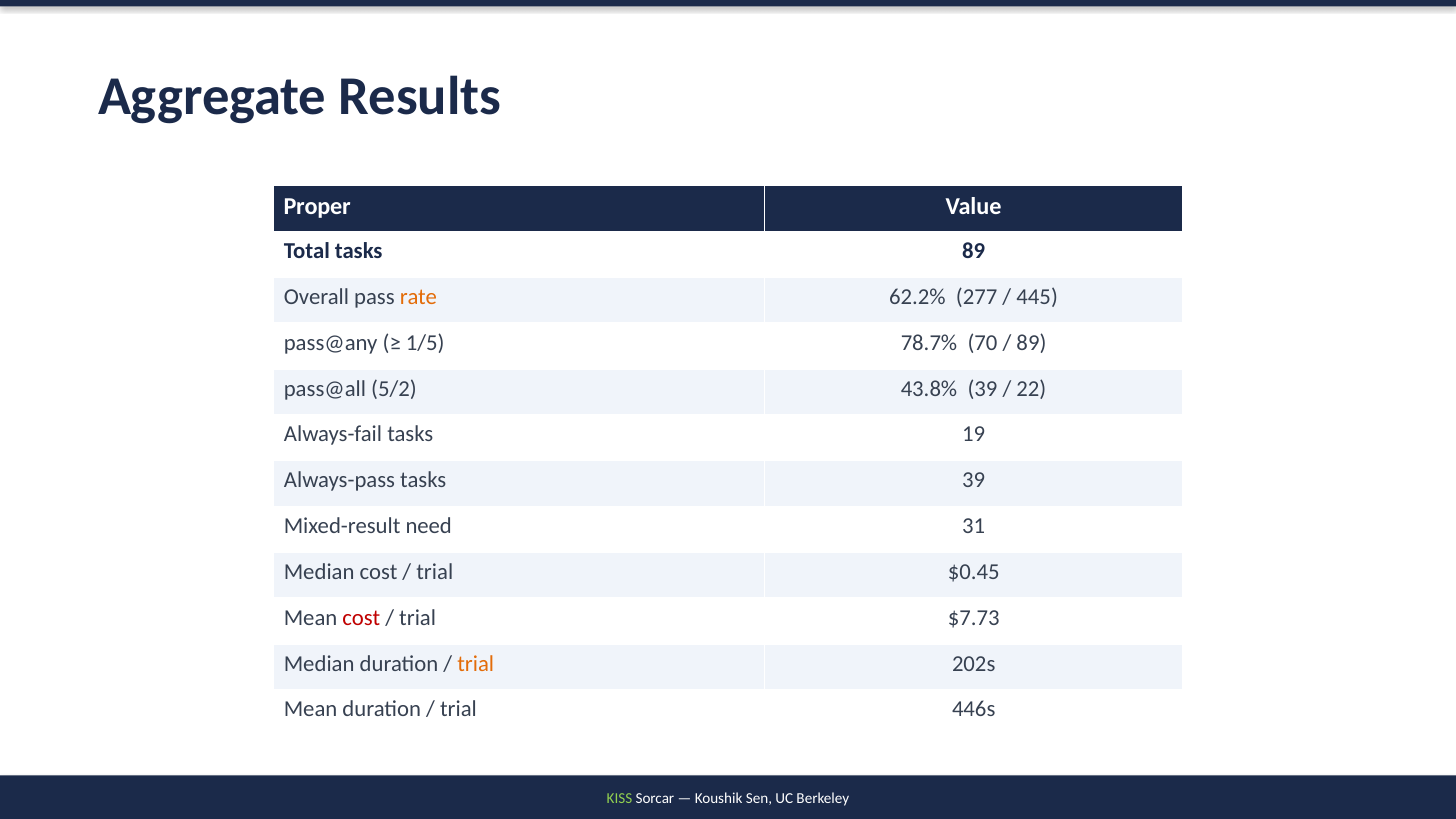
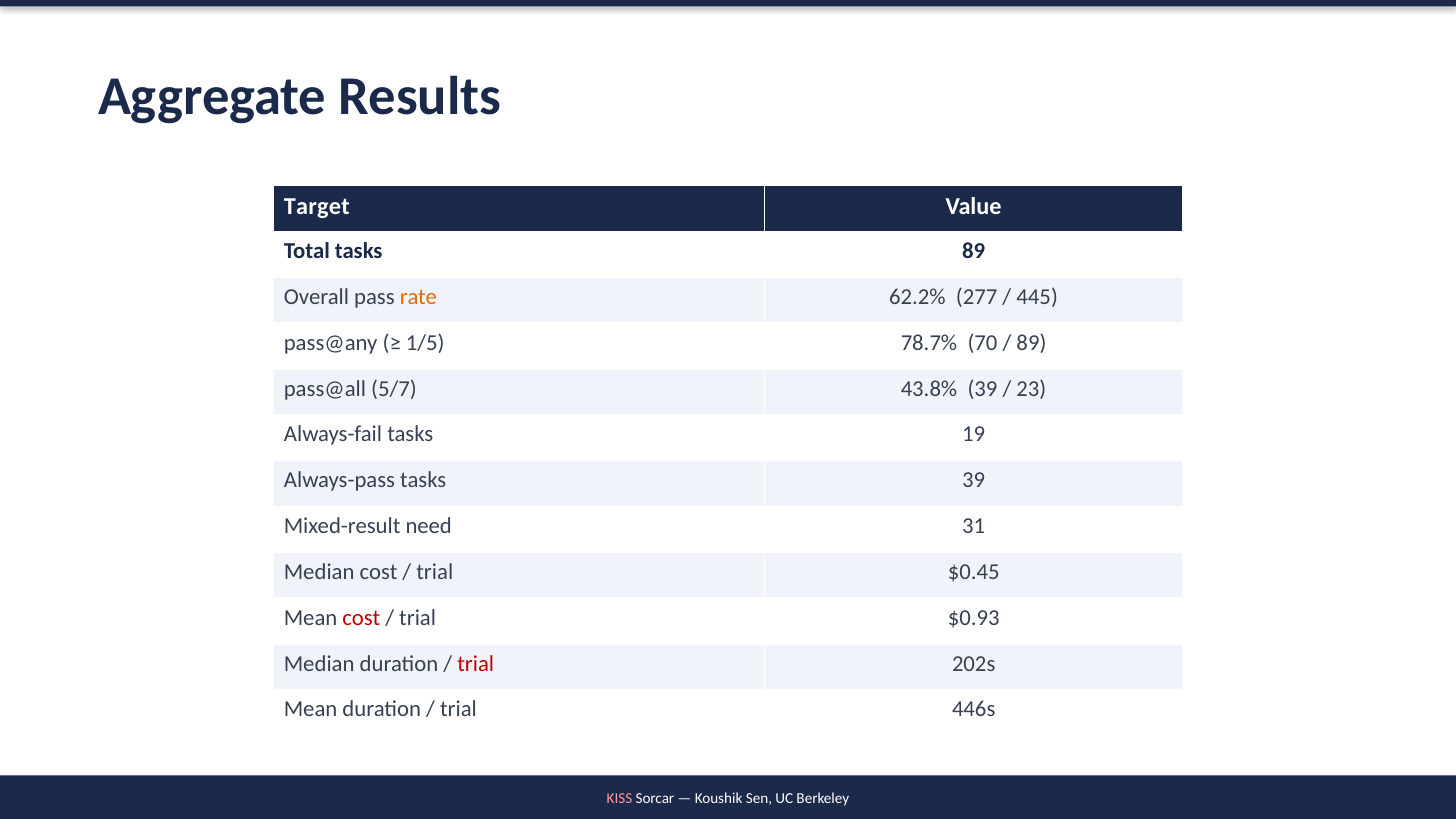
Proper: Proper -> Target (317, 206)
5/2: 5/2 -> 5/7 (394, 389)
22: 22 -> 23 (1031, 389)
$7.73: $7.73 -> $0.93 (974, 618)
trial colour: orange -> red (476, 664)
KISS colour: light green -> pink (619, 798)
